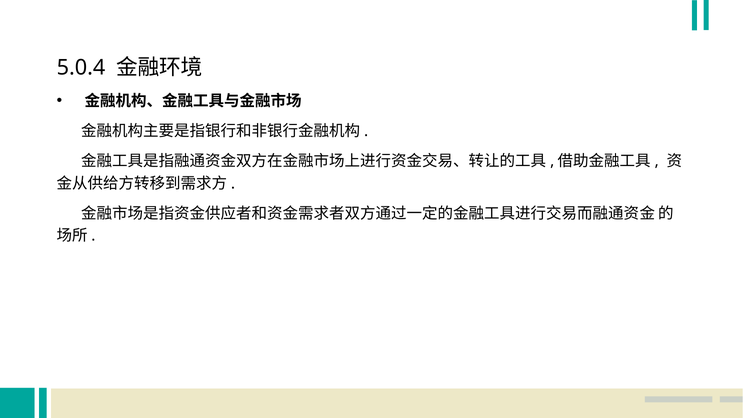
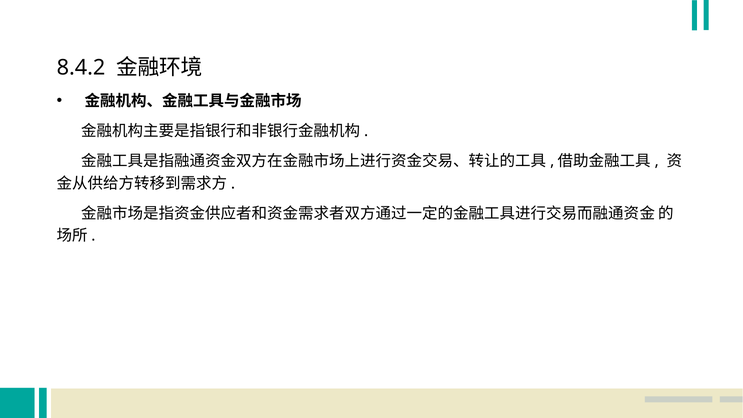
5.0.4: 5.0.4 -> 8.4.2 (81, 68)
